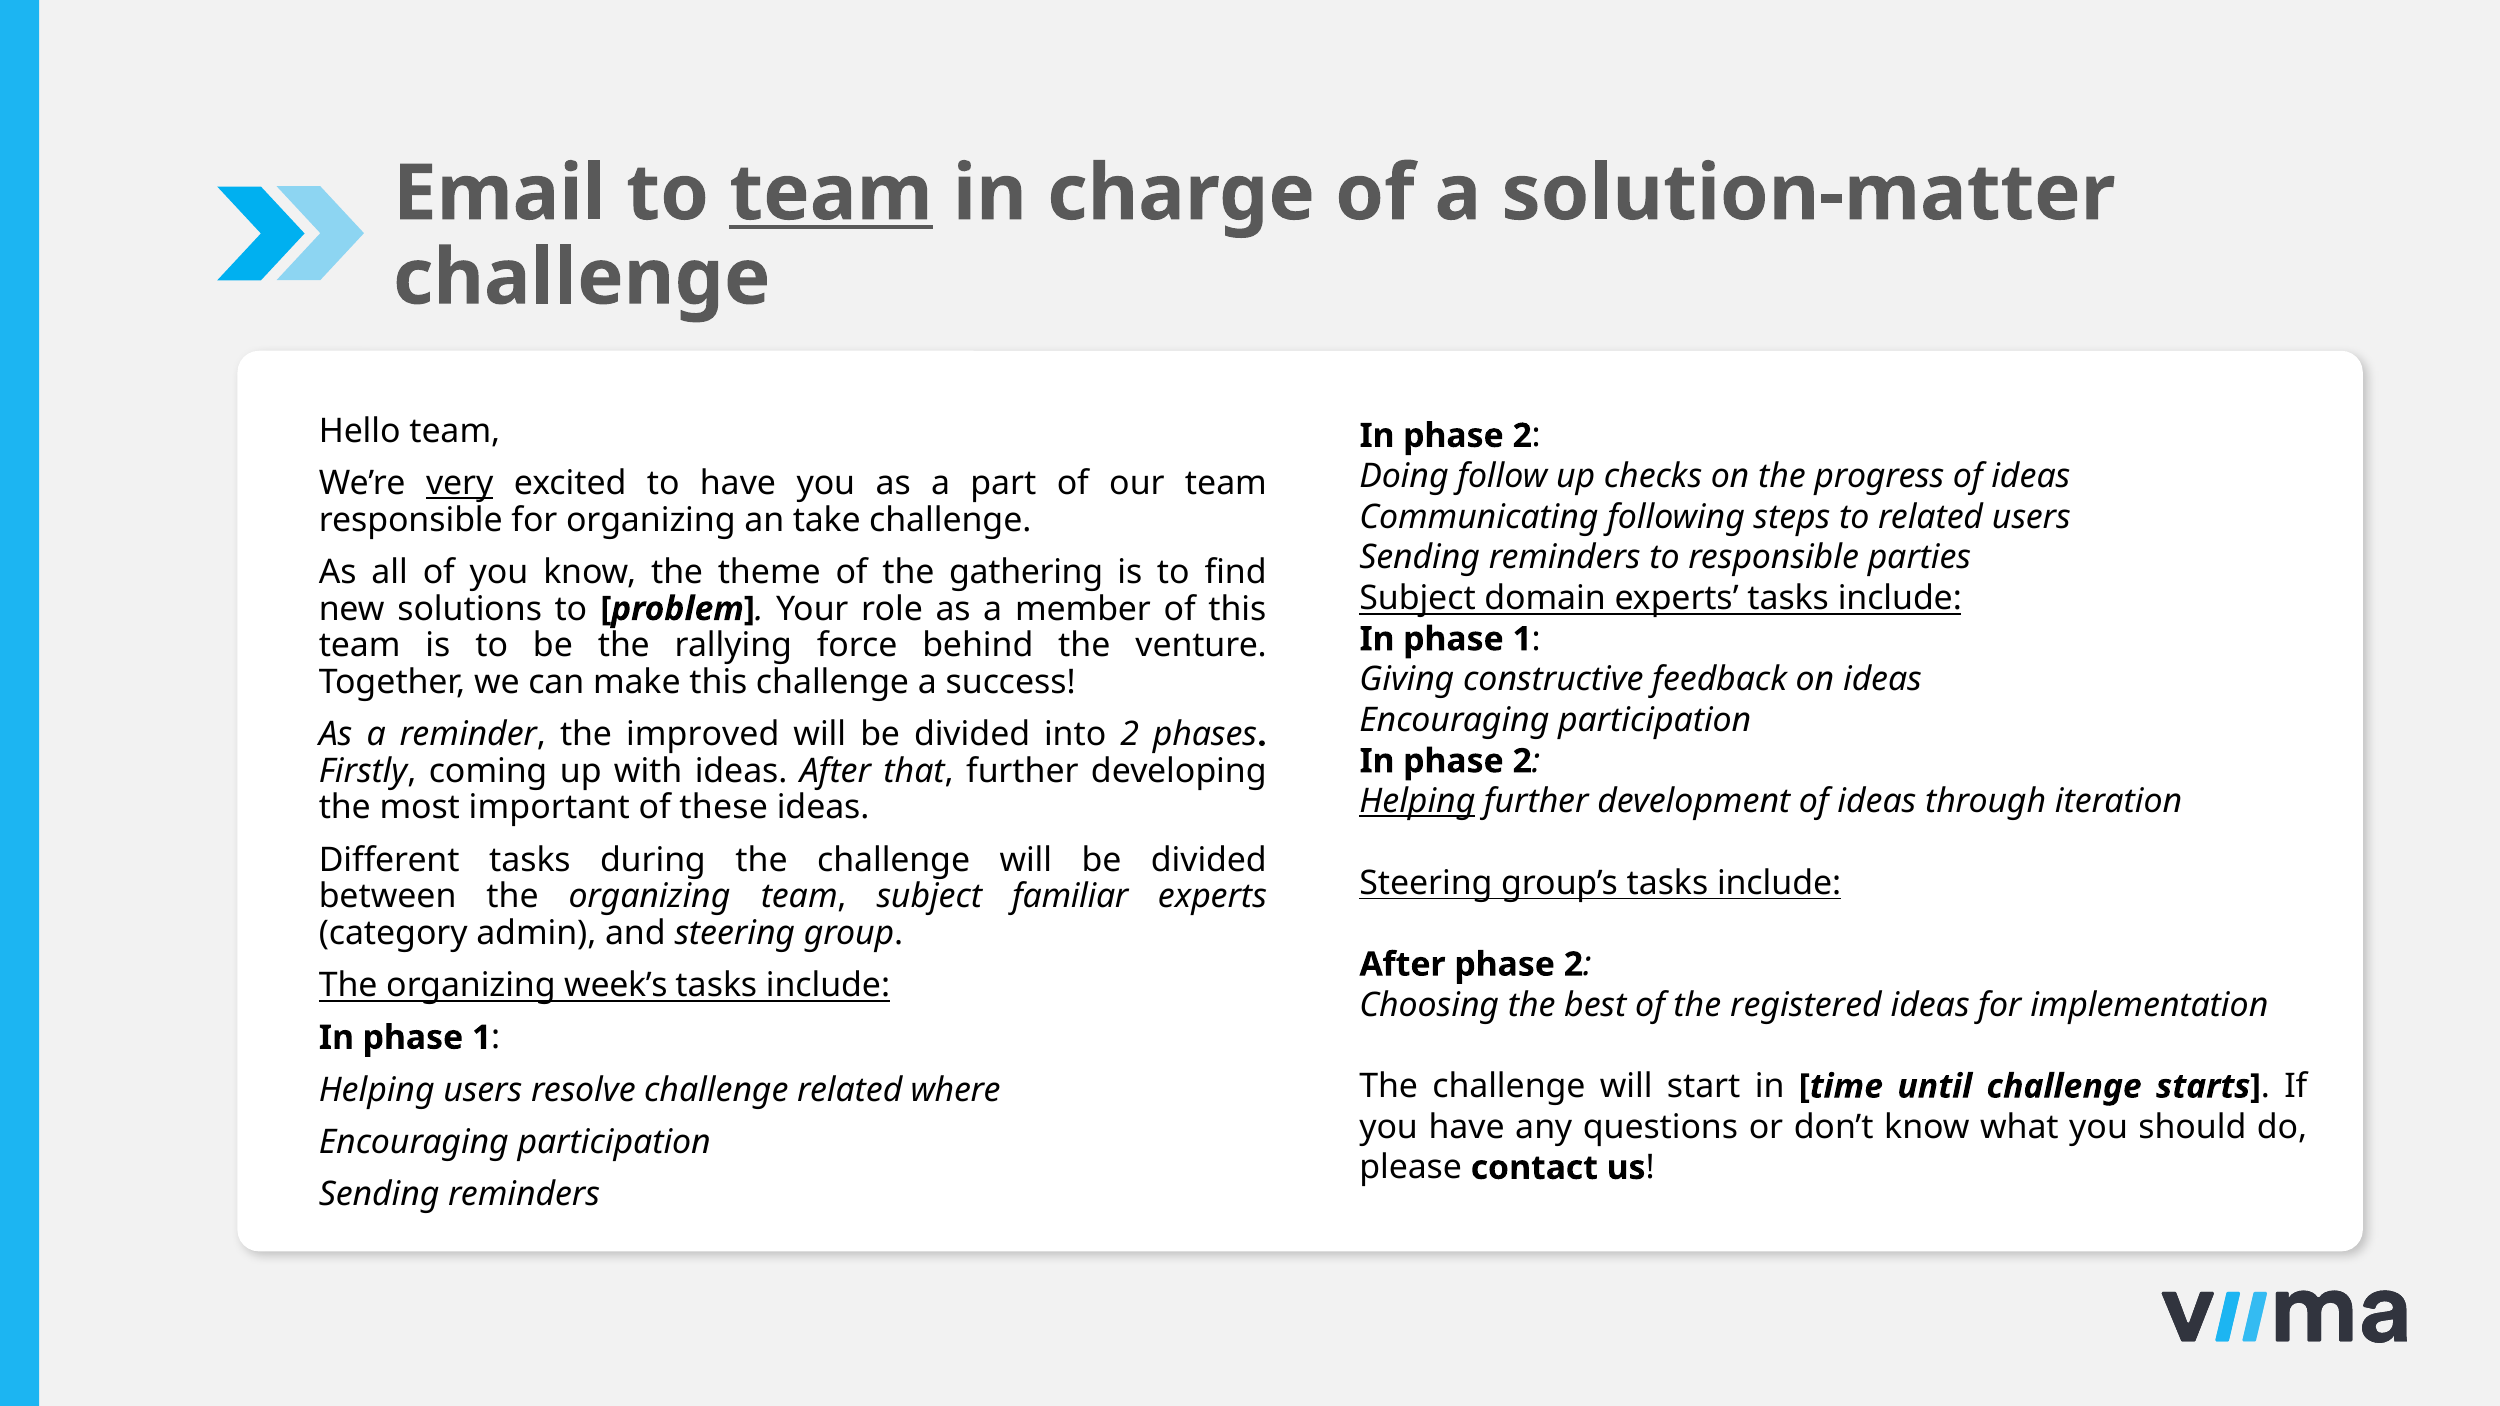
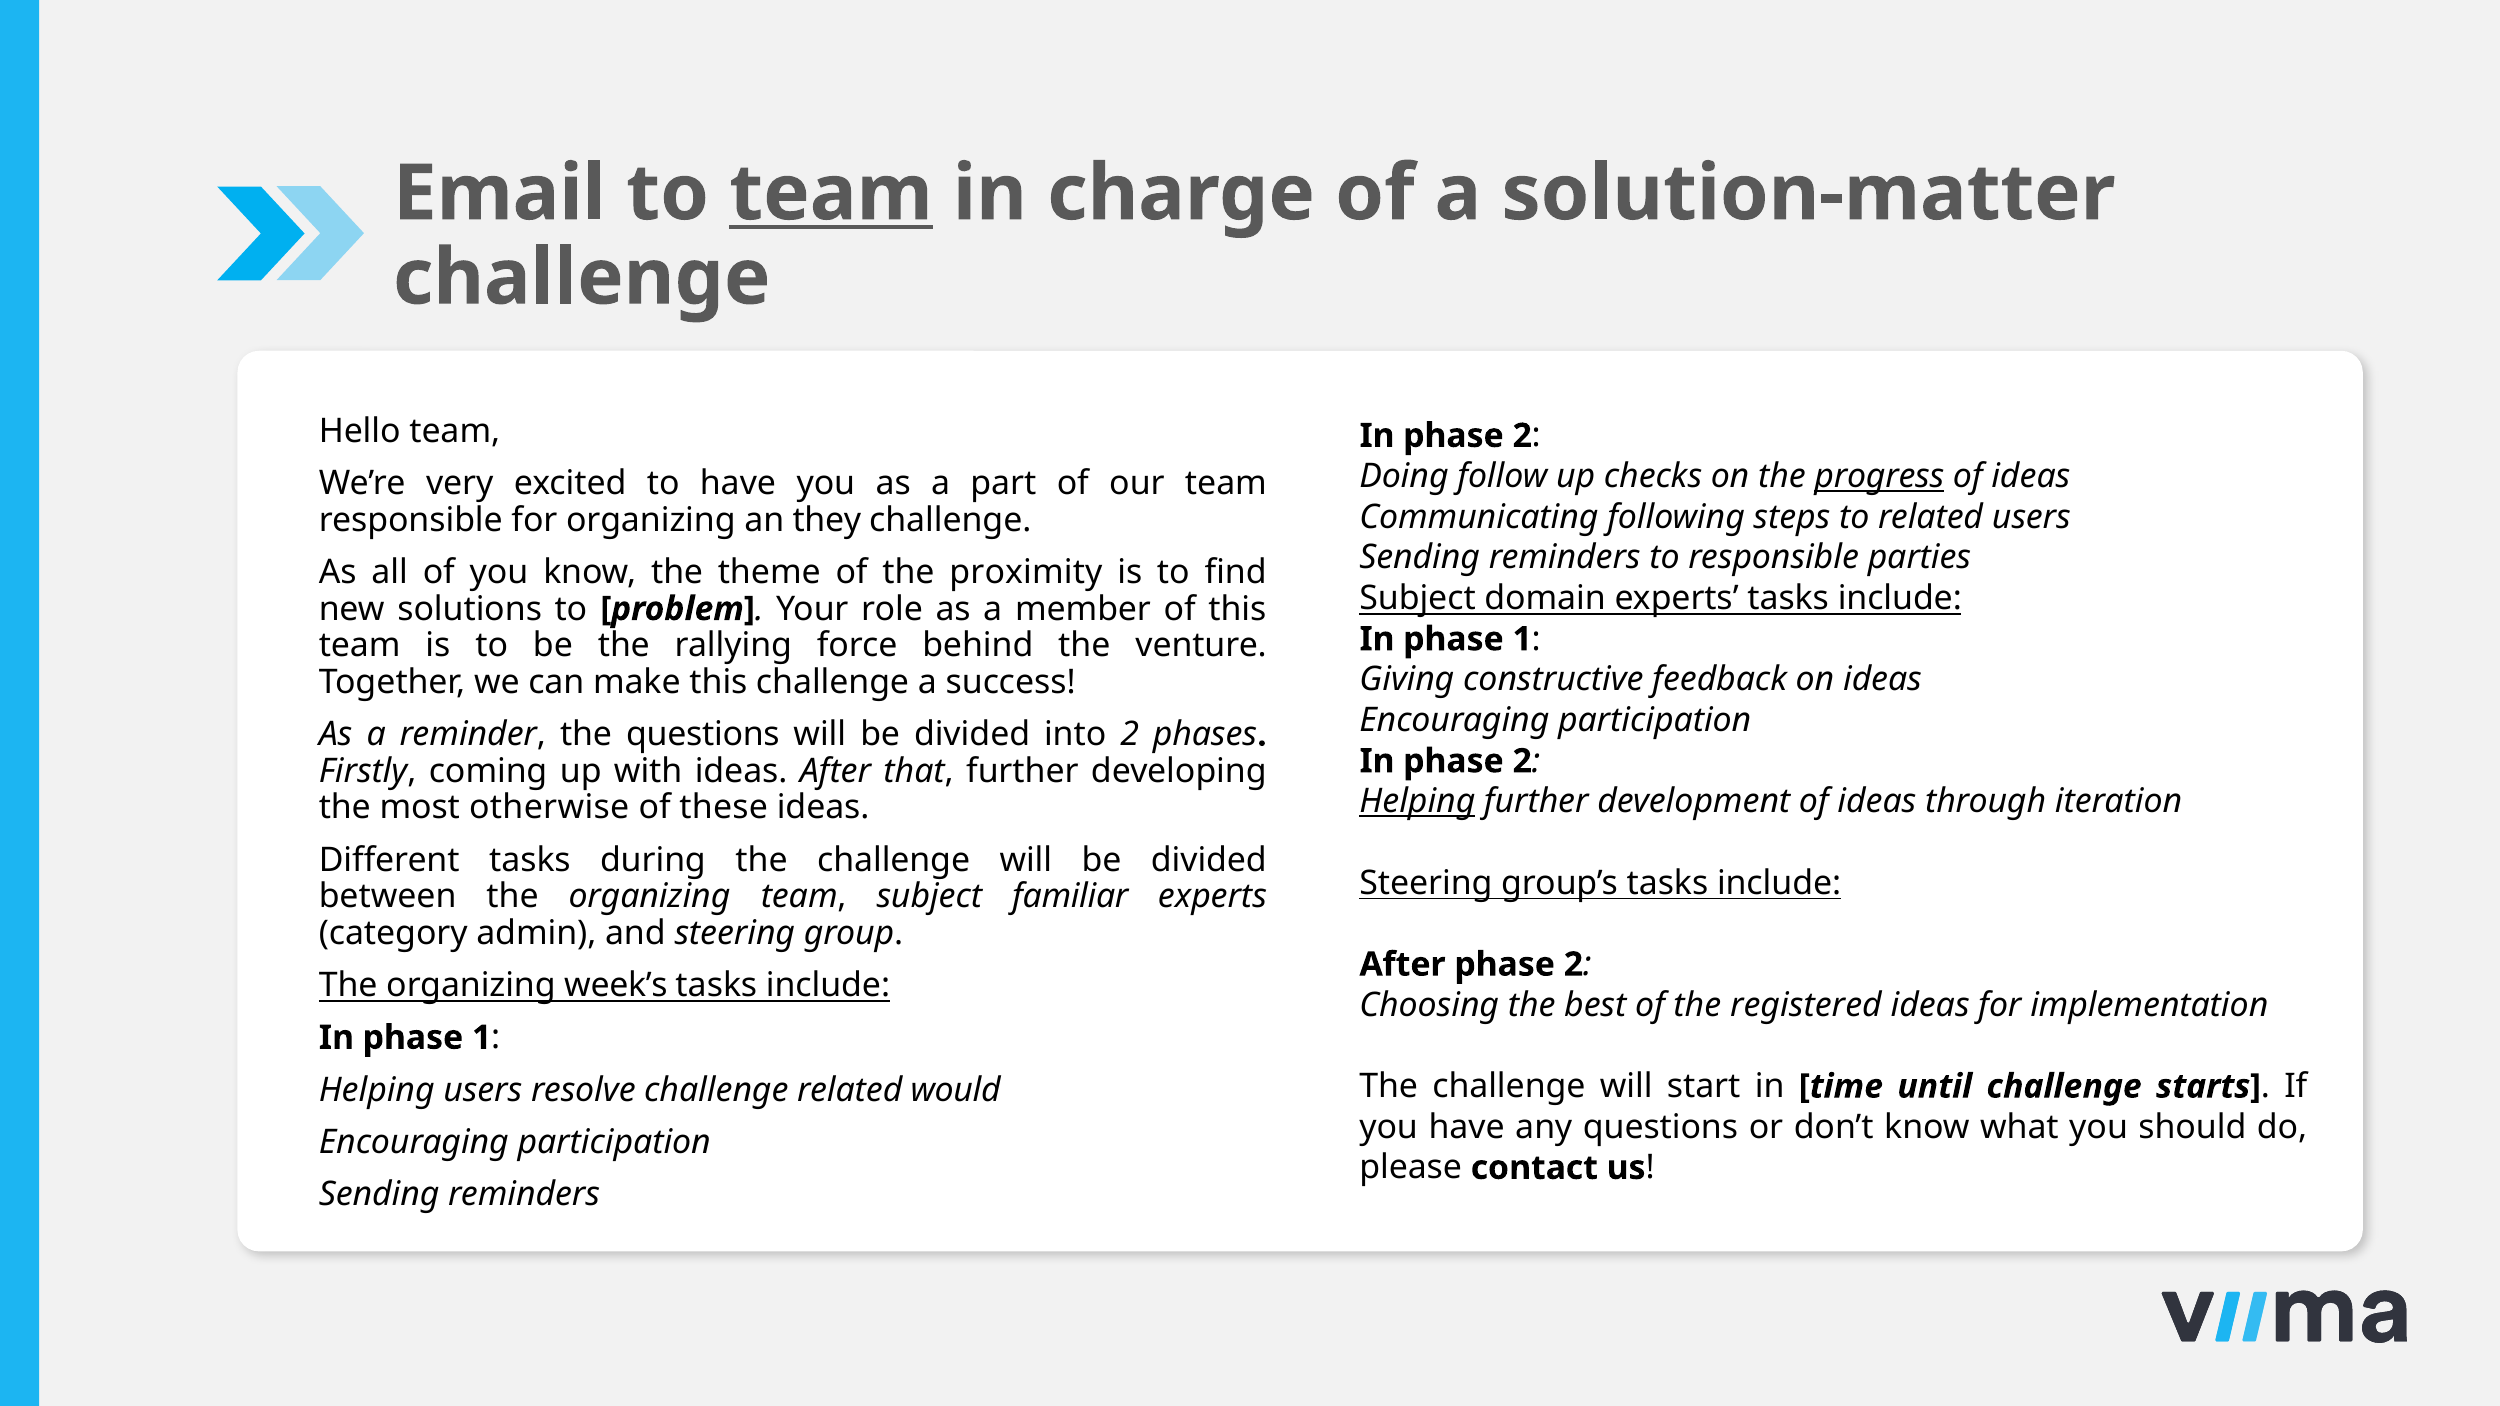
progress underline: none -> present (1879, 477)
very underline: present -> none (460, 484)
take: take -> they (827, 520)
gathering: gathering -> proximity (1026, 572)
the improved: improved -> questions (703, 735)
important: important -> otherwise (549, 808)
where: where -> would (956, 1090)
